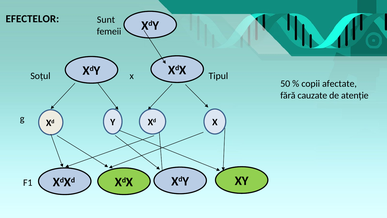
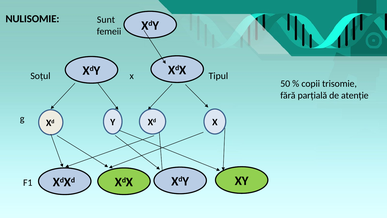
EFECTELOR: EFECTELOR -> NULISOMIE (32, 19)
afectate: afectate -> trisomie (339, 84)
cauzate: cauzate -> parțială (312, 95)
